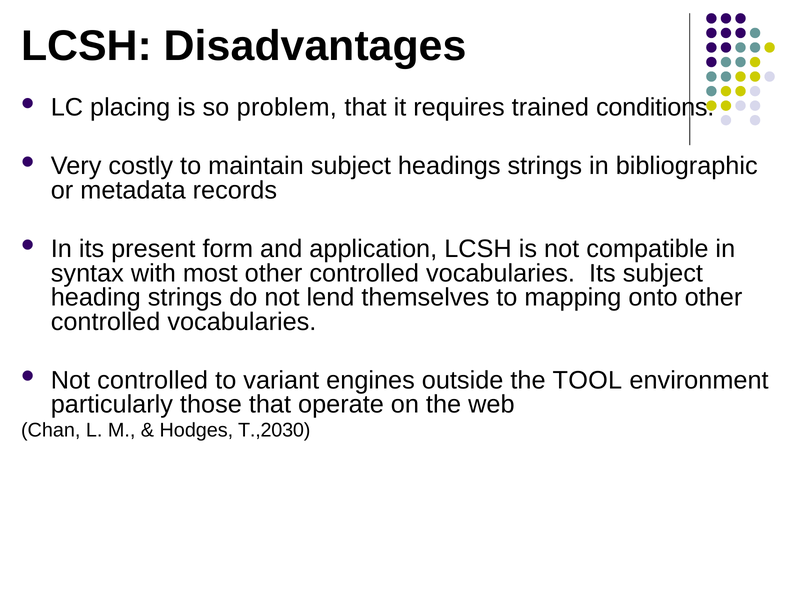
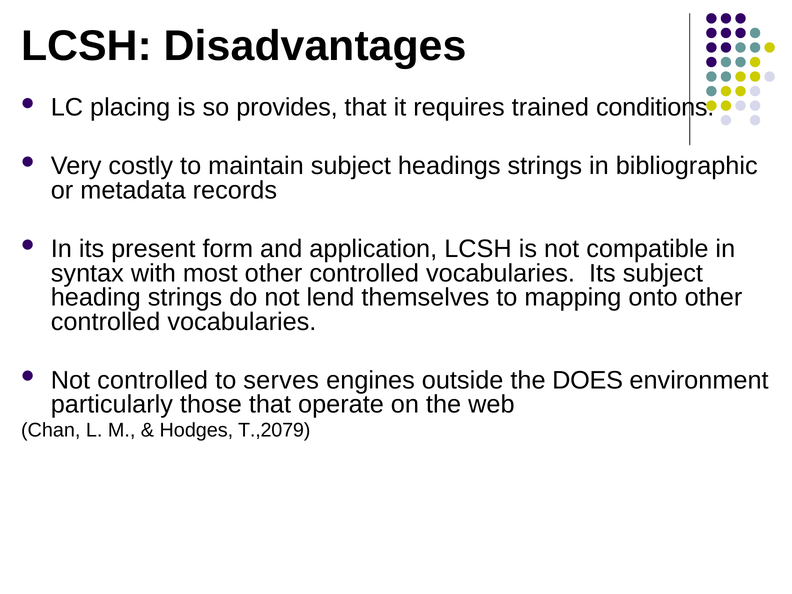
problem: problem -> provides (287, 107)
variant: variant -> serves (281, 380)
TOOL: TOOL -> DOES (588, 380)
T.,2030: T.,2030 -> T.,2079 (274, 430)
